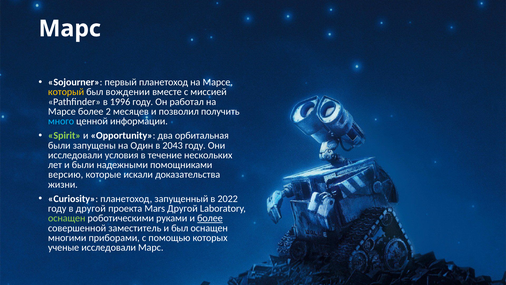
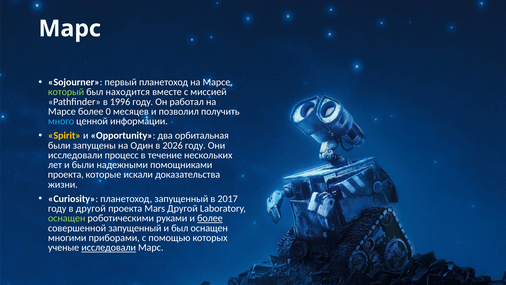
который colour: yellow -> light green (66, 92)
вождении: вождении -> находится (128, 92)
2: 2 -> 0 (108, 111)
Spirit colour: light green -> yellow (64, 136)
2043: 2043 -> 2026 (173, 145)
условия: условия -> процесс (122, 155)
версию: версию -> проекта (66, 174)
2022: 2022 -> 2017 (228, 199)
совершенной заместитель: заместитель -> запущенный (135, 228)
исследовали underline: none -> present (109, 247)
